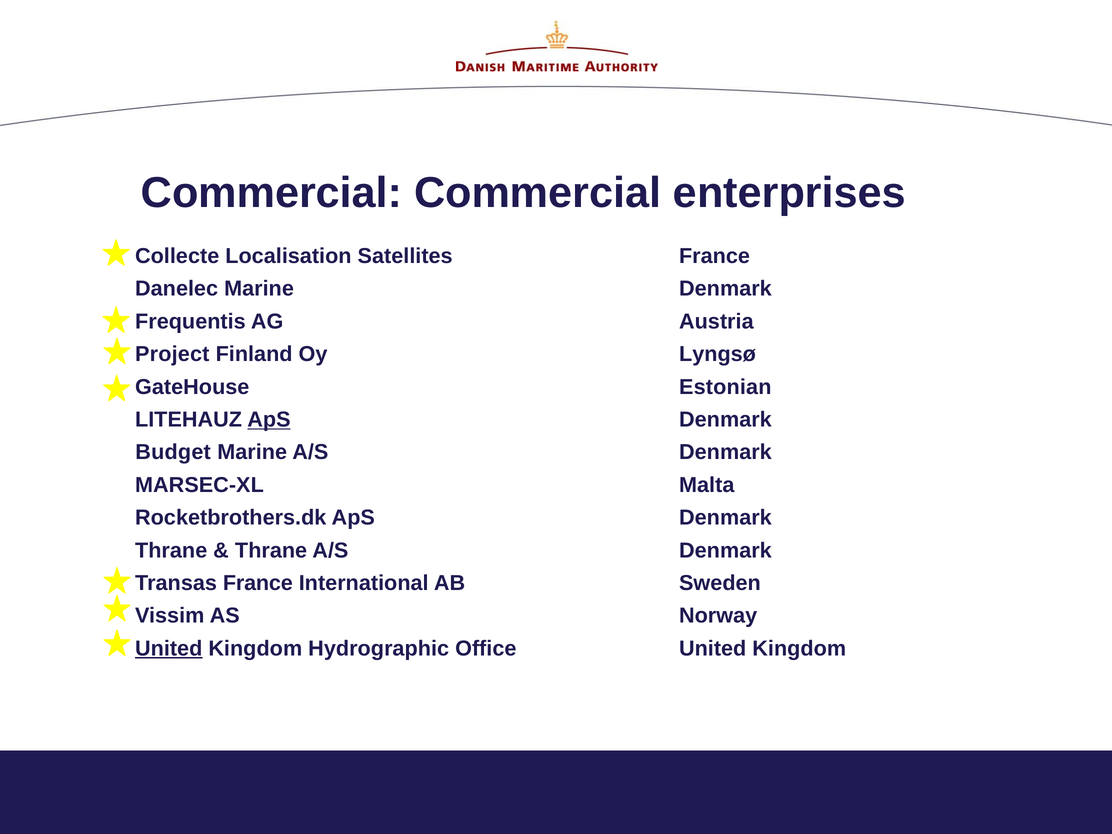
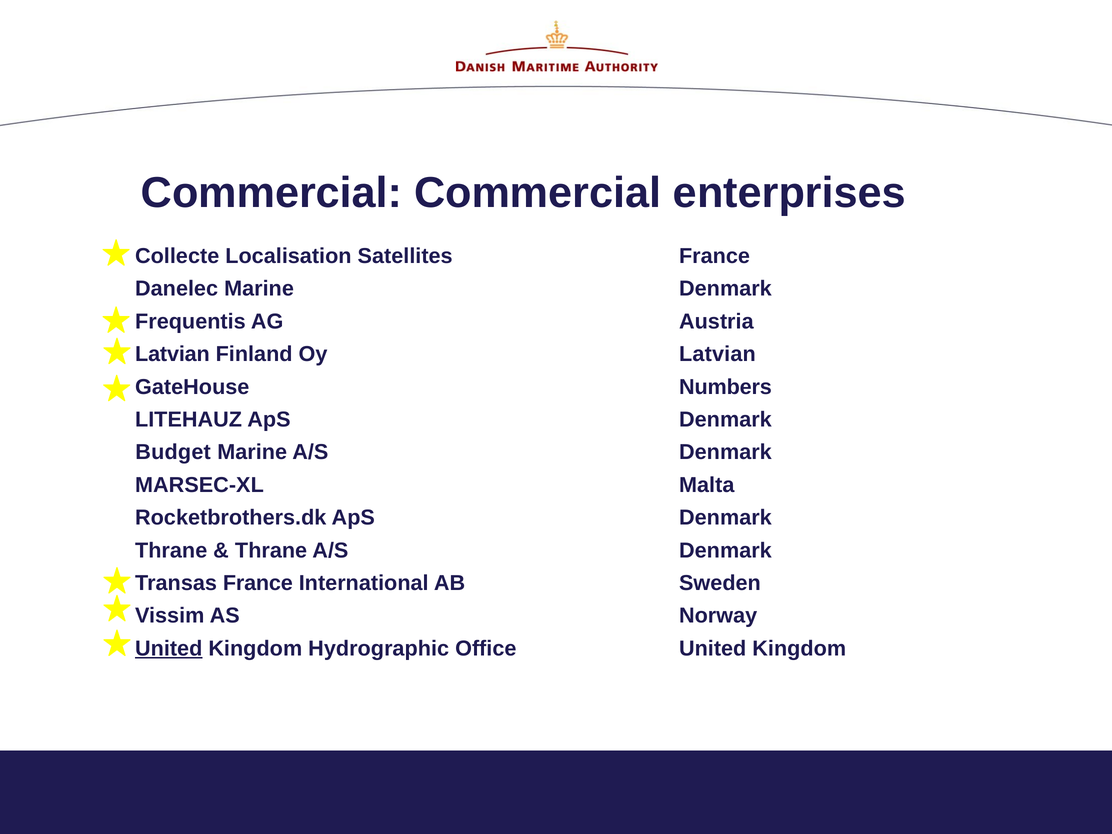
Project: Project -> Latvian (172, 354)
Oy Lyngsø: Lyngsø -> Latvian (717, 354)
Estonian: Estonian -> Numbers (725, 387)
ApS underline: present -> none (269, 420)
